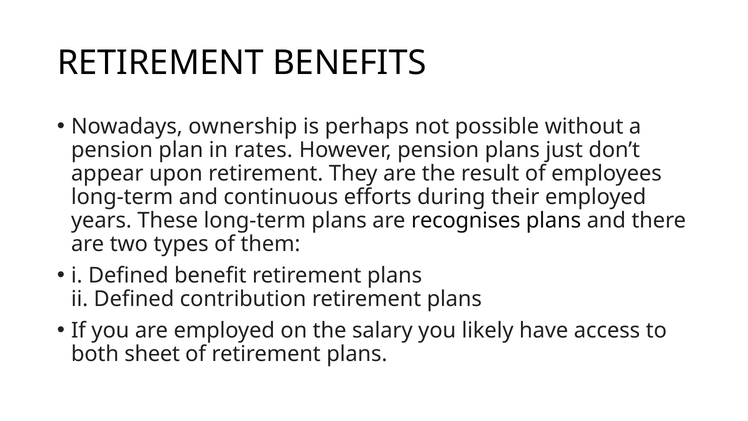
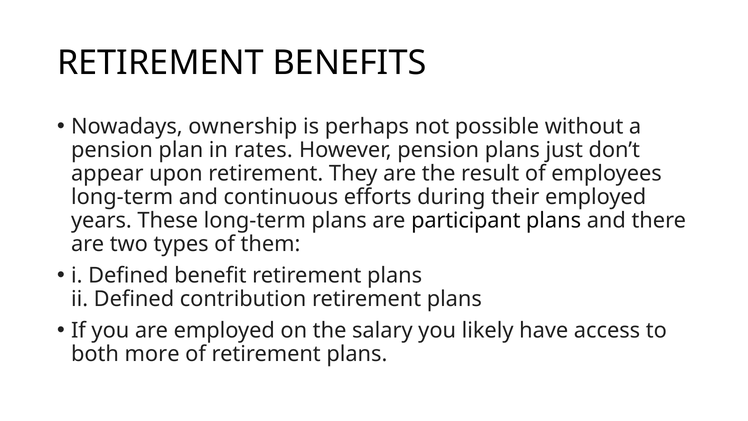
recognises: recognises -> participant (466, 221)
sheet: sheet -> more (152, 354)
